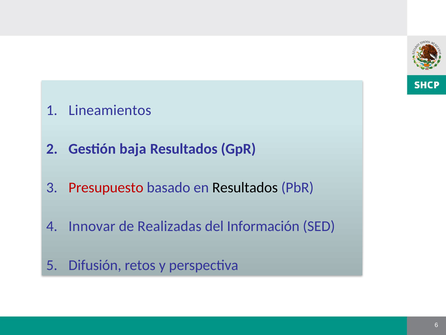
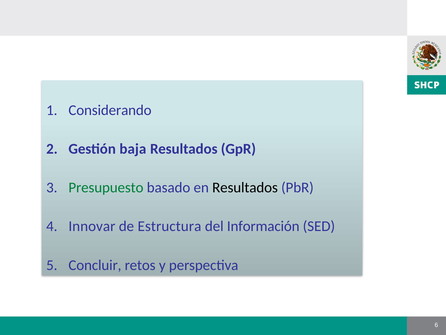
Lineamientos: Lineamientos -> Considerando (110, 110)
Presupuesto colour: red -> green (106, 187)
Realizadas: Realizadas -> Estructura (169, 226)
Difusión: Difusión -> Concluir (95, 265)
